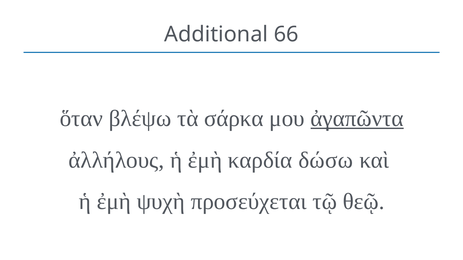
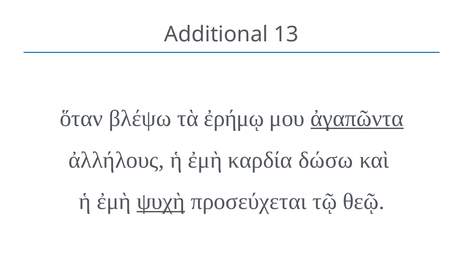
66: 66 -> 13 (286, 34)
σάρκα: σάρκα -> ἐρήμῳ (234, 119)
ψυχὴ underline: none -> present (161, 202)
